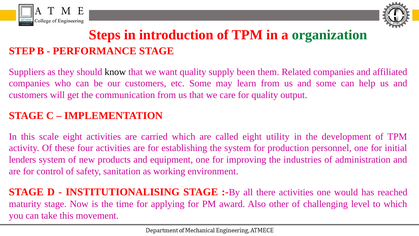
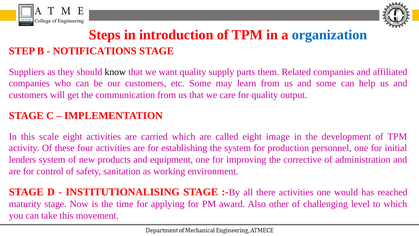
organization colour: green -> blue (329, 35)
PERFORMANCE: PERFORMANCE -> NOTIFICATIONS (95, 51)
been: been -> parts (246, 72)
utility: utility -> image (278, 136)
industries: industries -> corrective (303, 159)
